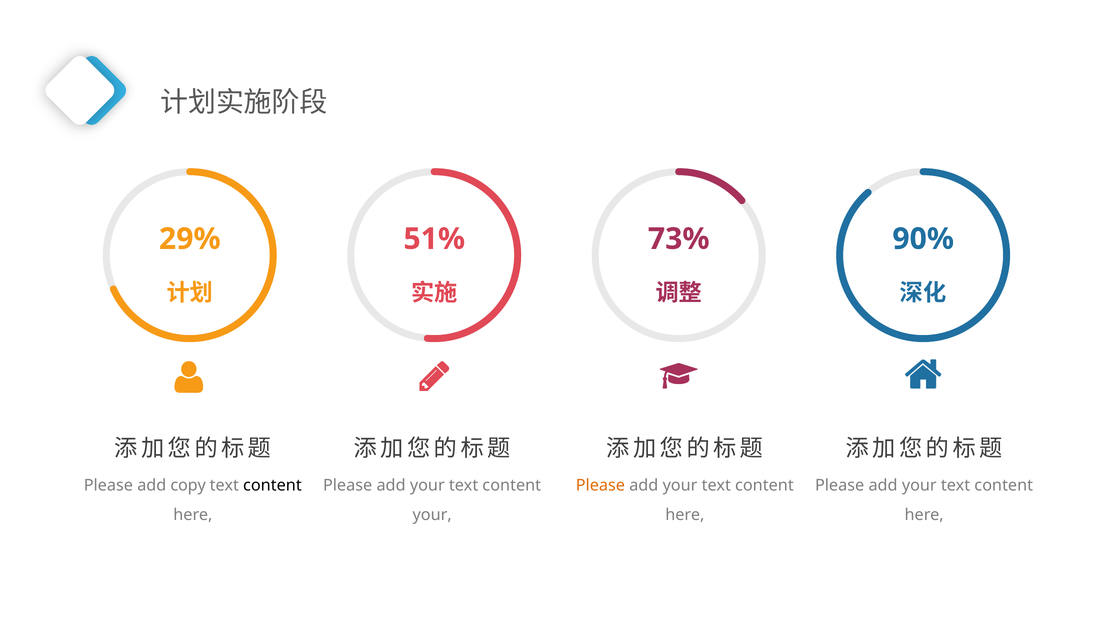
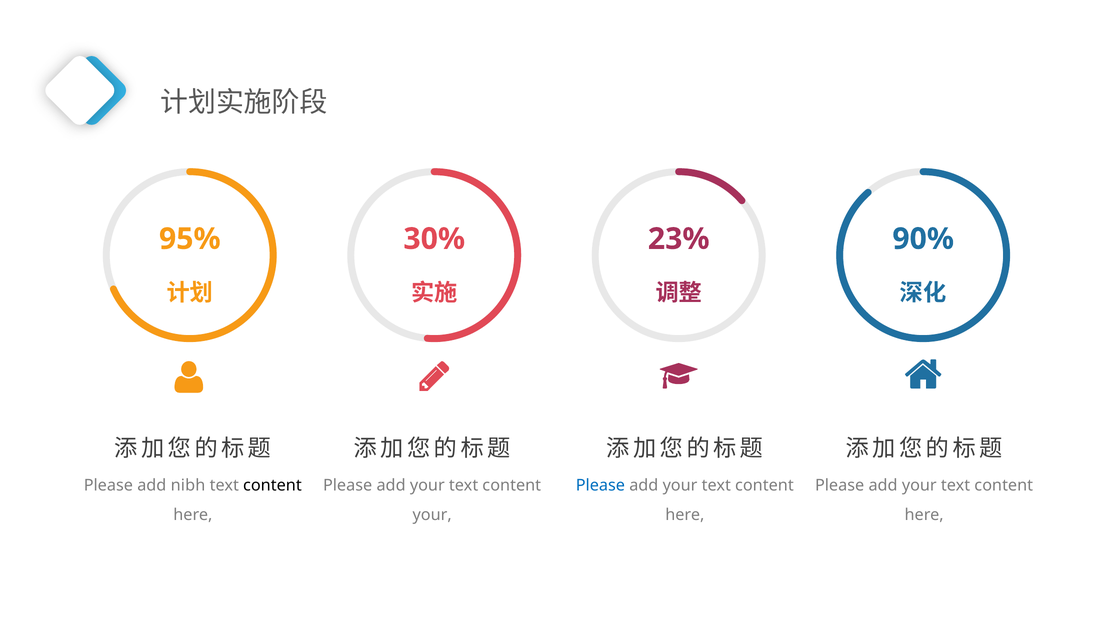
29%: 29% -> 95% (190, 239)
51%: 51% -> 30% (434, 239)
73%: 73% -> 23% (679, 239)
copy: copy -> nibh (188, 486)
Please colour: orange -> blue (600, 486)
